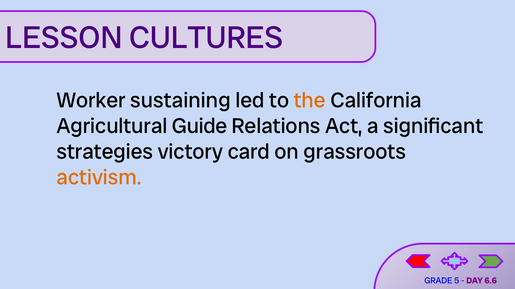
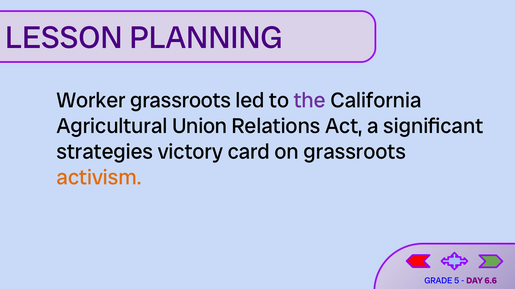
CULTURES: CULTURES -> PLANNING (206, 38)
Worker sustaining: sustaining -> grassroots (181, 101)
the colour: orange -> purple (310, 101)
Guide: Guide -> Union (200, 126)
